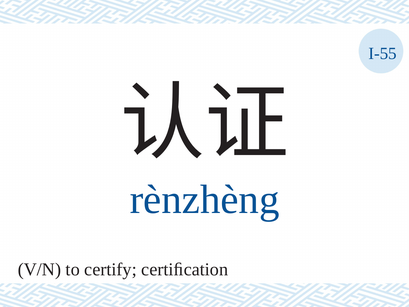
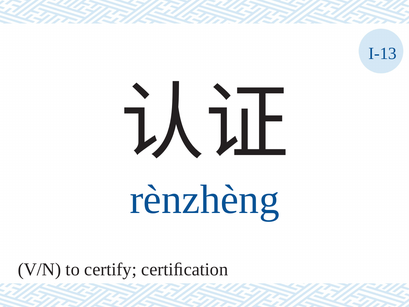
I-55: I-55 -> I-13 (383, 54)
